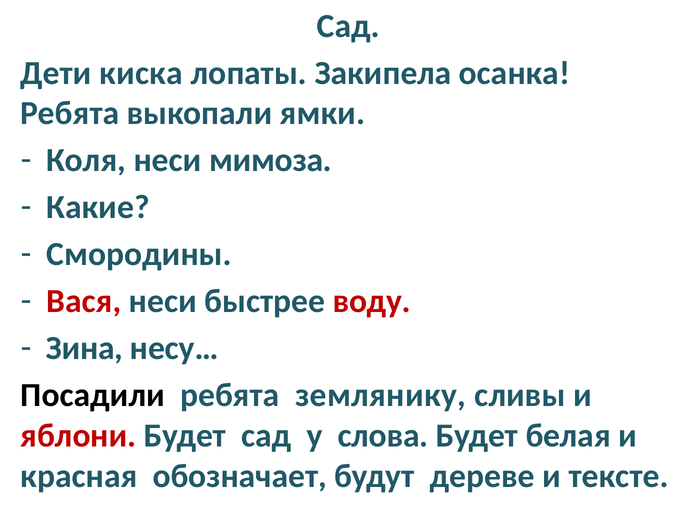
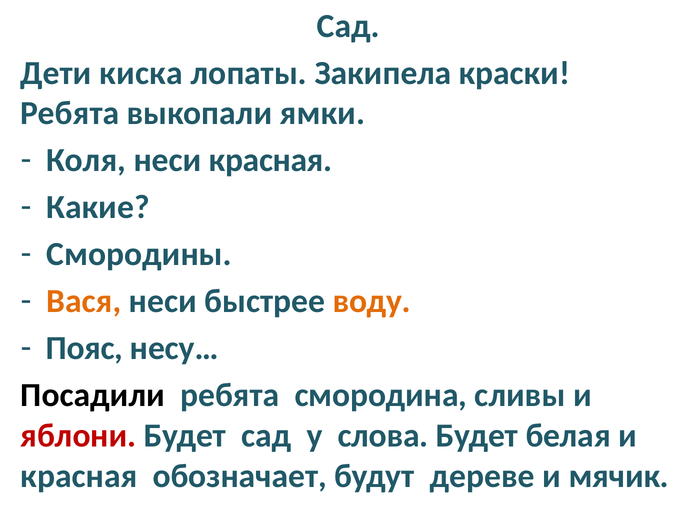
осанка: осанка -> краски (514, 73)
неси мимоза: мимоза -> красная (271, 160)
Вася colour: red -> orange (84, 301)
воду colour: red -> orange (372, 301)
Зина: Зина -> Пояс (84, 349)
землянику: землянику -> смородина (381, 396)
тексте: тексте -> мячик (619, 476)
